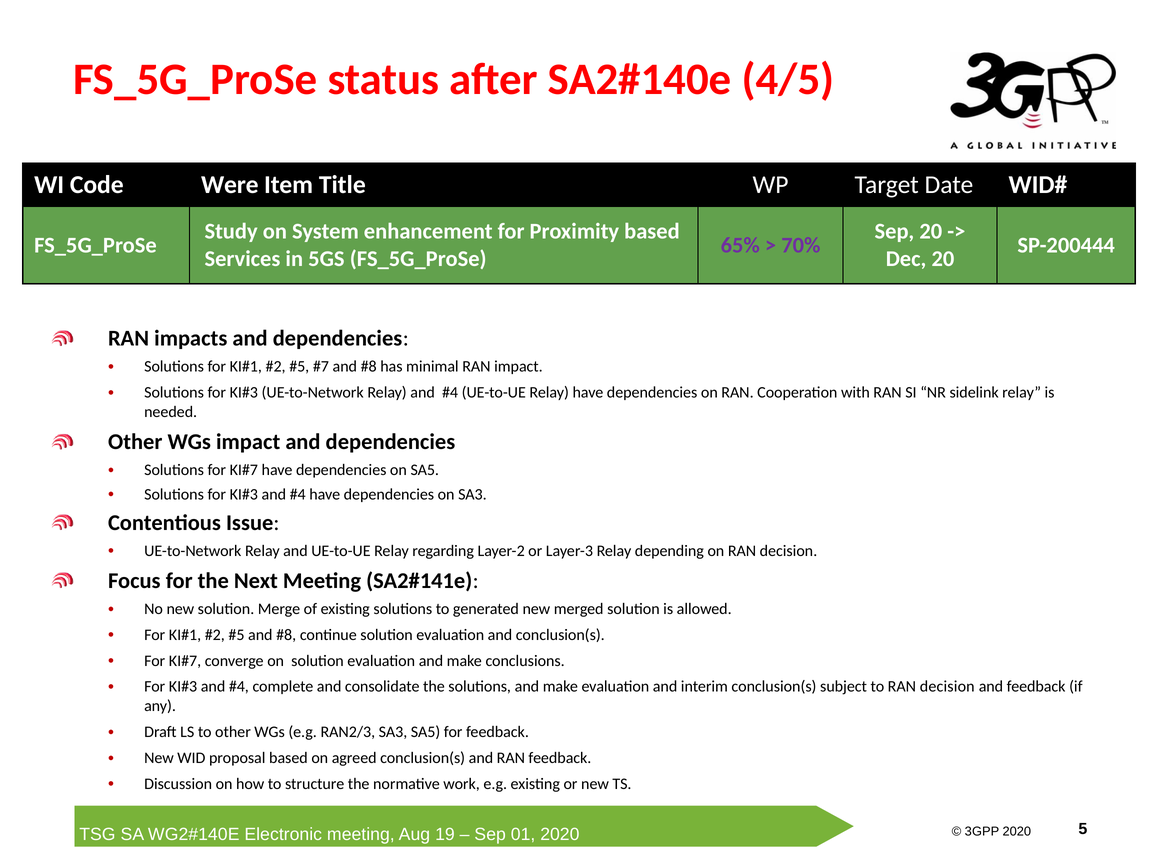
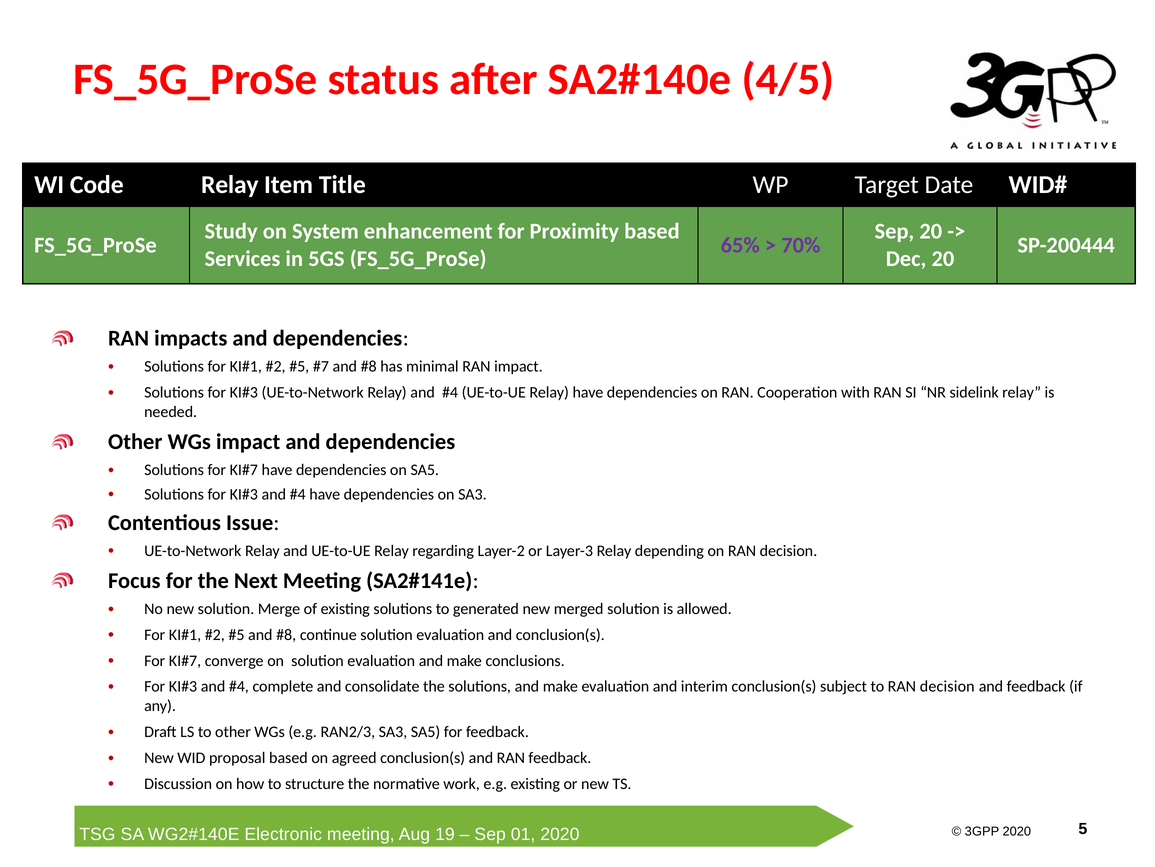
Code Were: Were -> Relay (230, 185)
